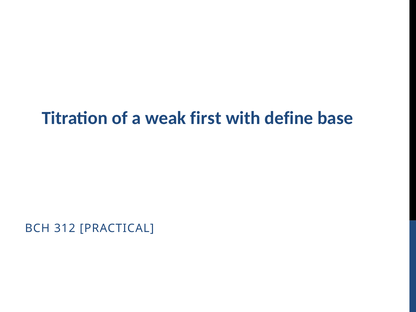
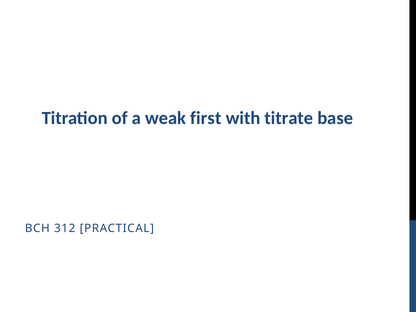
define: define -> titrate (289, 118)
